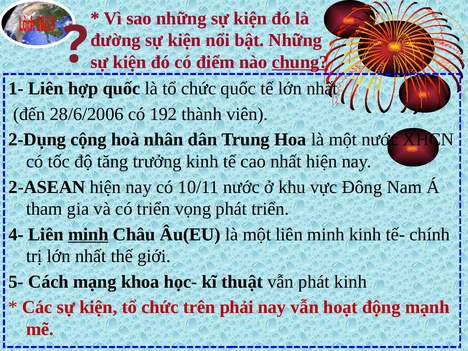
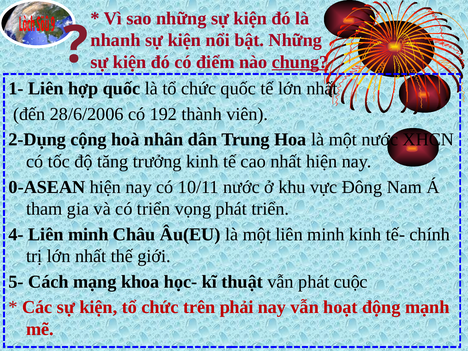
đường: đường -> nhanh (116, 40)
2-ASEAN: 2-ASEAN -> 0-ASEAN (47, 187)
minh underline: present -> none (88, 234)
phát kinh: kinh -> cuộc (351, 282)
